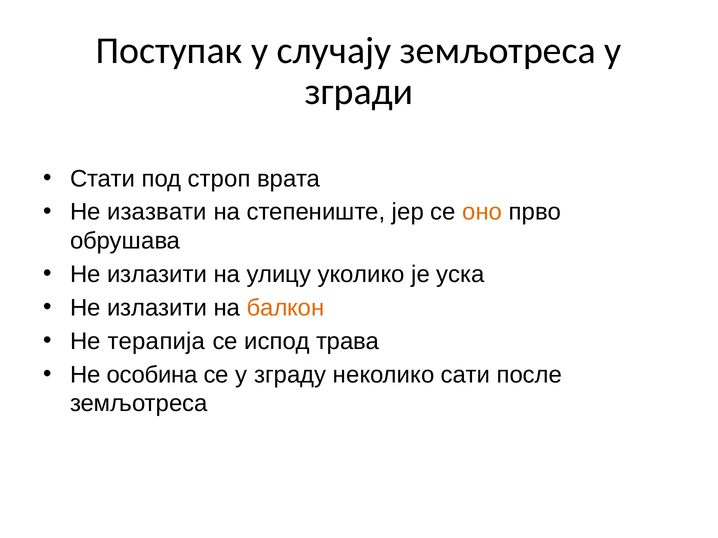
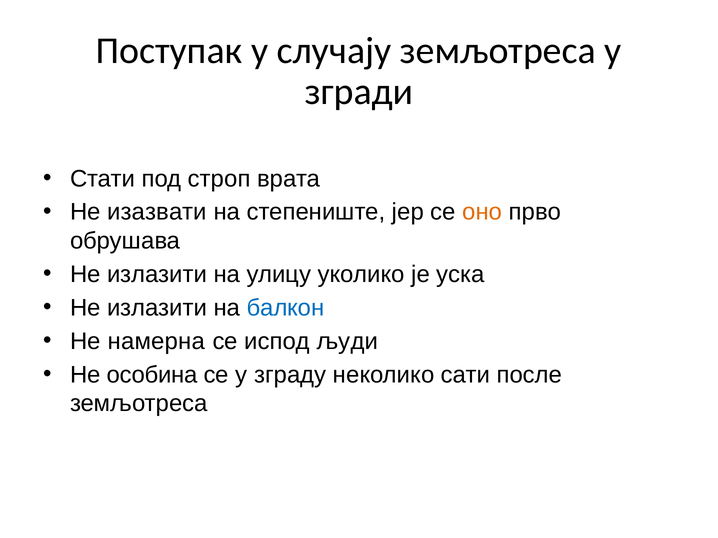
балкон colour: orange -> blue (286, 308)
терапија: терапија -> намерна (156, 341)
трава: трава -> људи (347, 341)
